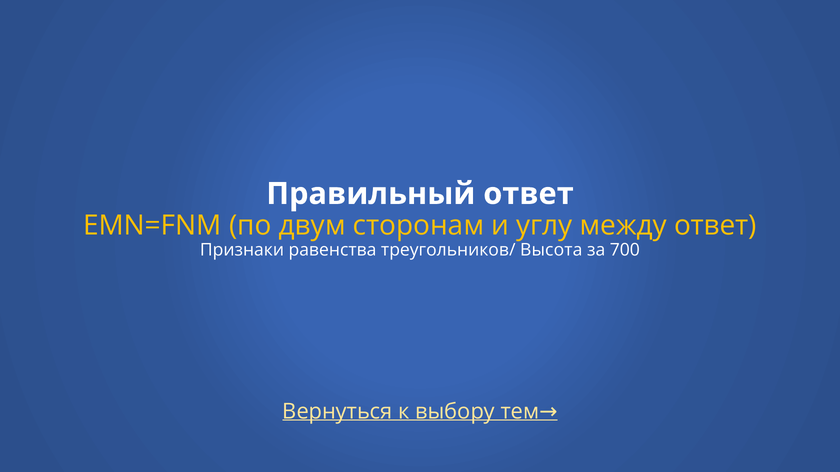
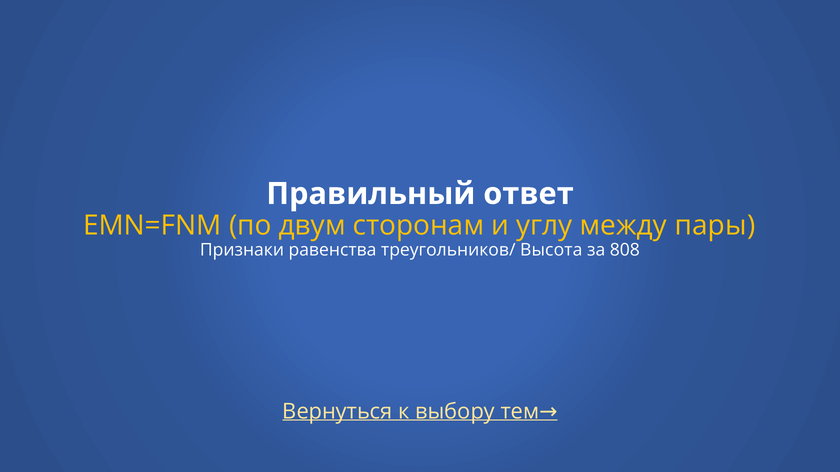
между ответ: ответ -> пары (715, 226)
700: 700 -> 808 (625, 250)
